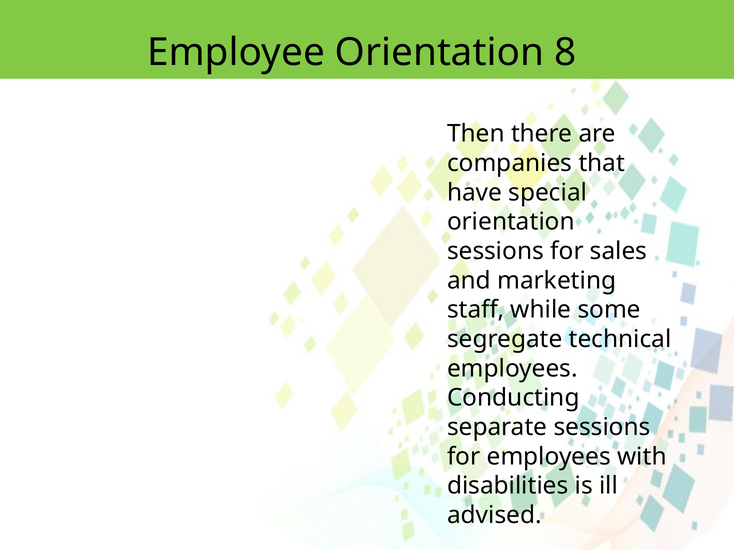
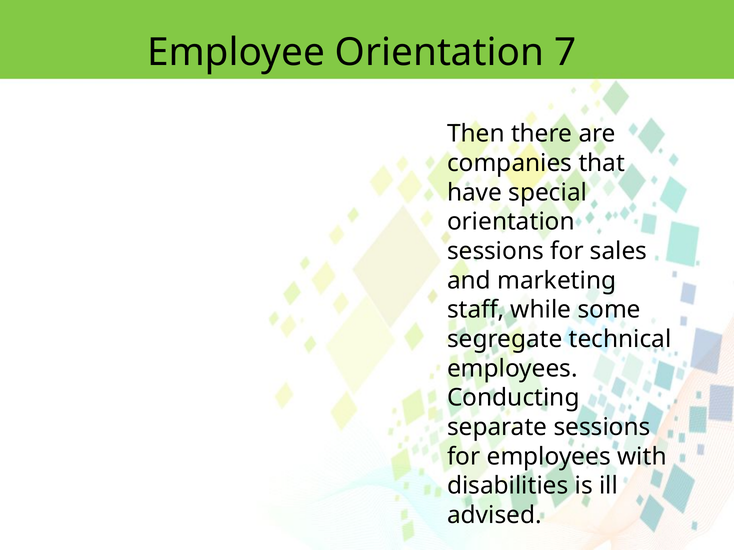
8: 8 -> 7 (565, 52)
